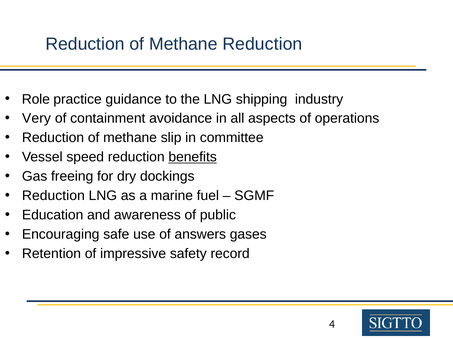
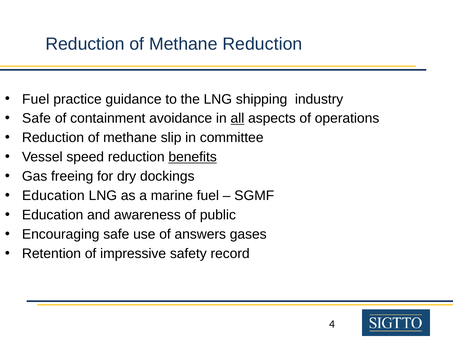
Role: Role -> Fuel (36, 99)
Very: Very -> Safe (36, 119)
all underline: none -> present (237, 119)
Reduction: Reduction -> Education (53, 196)
